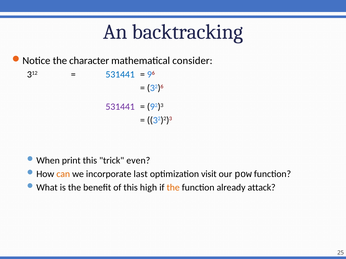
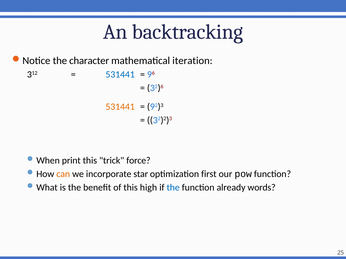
consider: consider -> iteration (192, 61)
531441 colour: purple -> orange (120, 107)
even: even -> force (138, 161)
last: last -> star (141, 174)
visit: visit -> first (209, 174)
the colour: orange -> blue (173, 188)
attack: attack -> words (262, 188)
